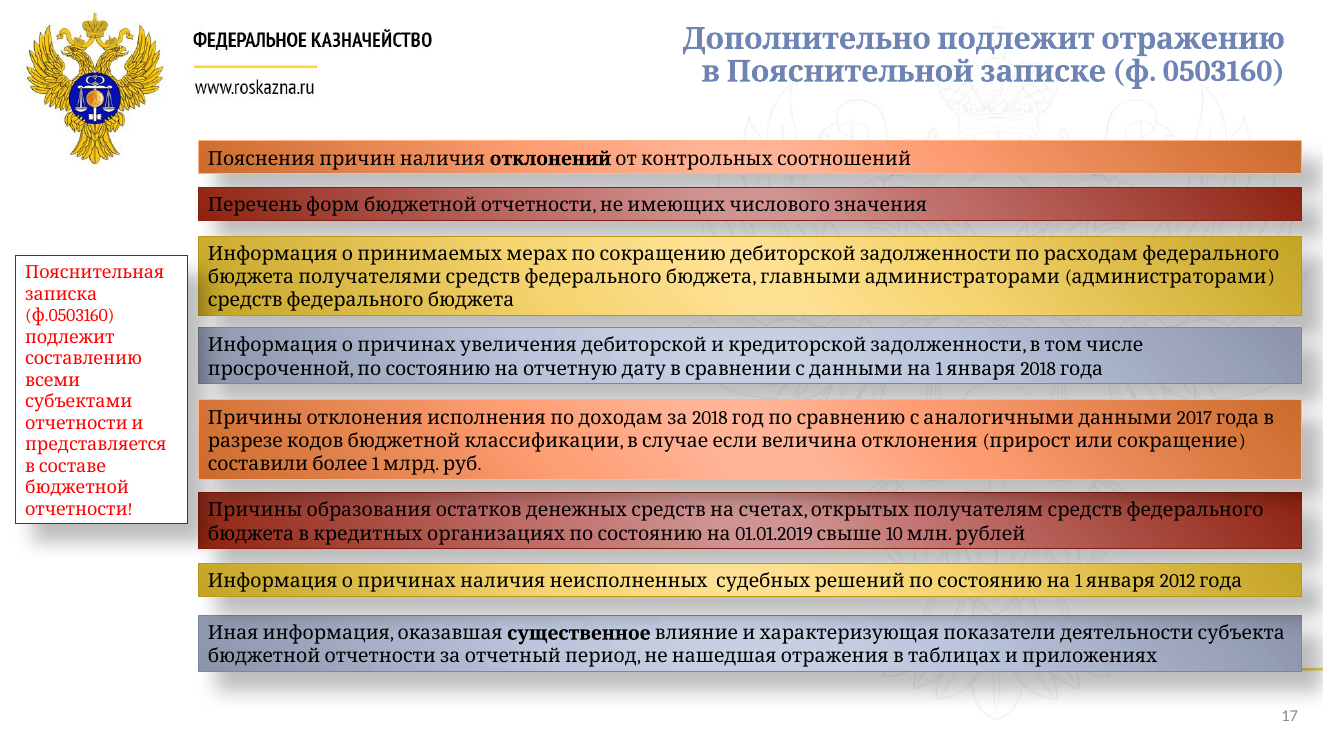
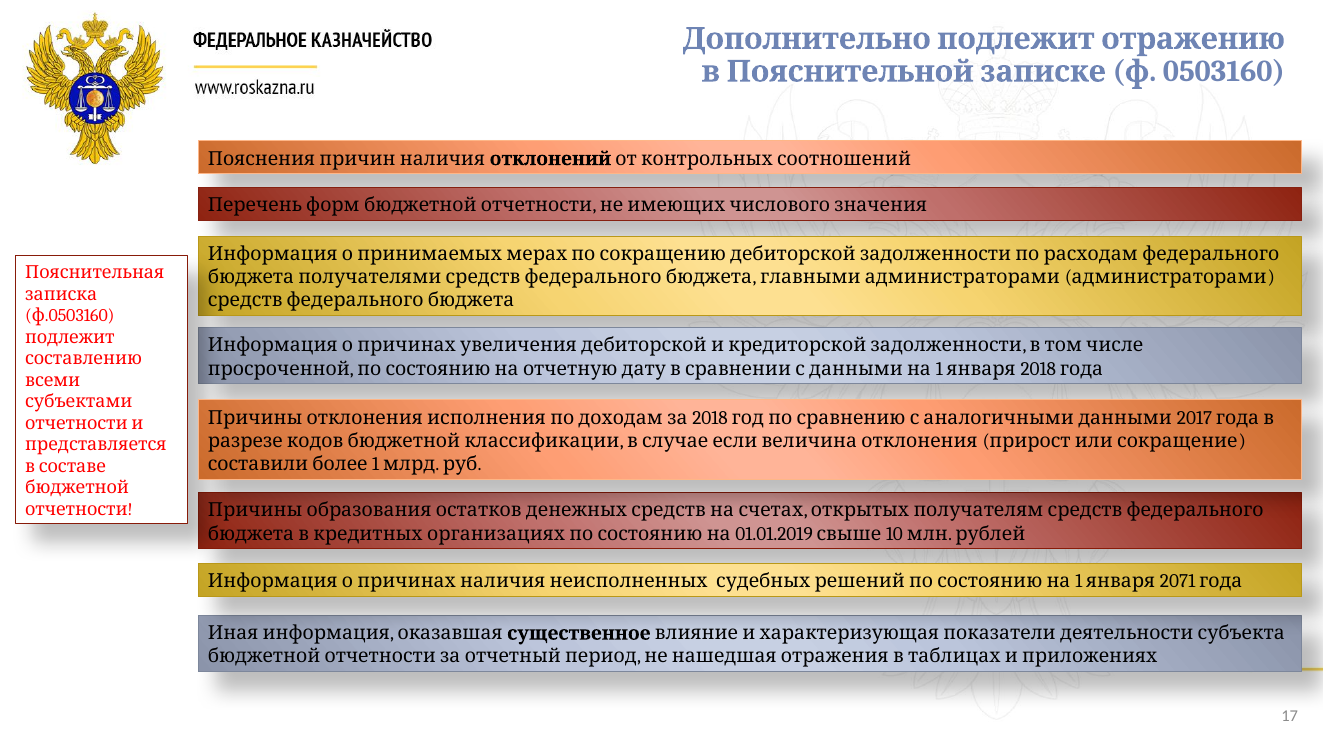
2012: 2012 -> 2071 (1178, 582)
